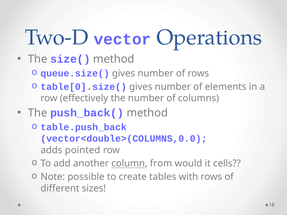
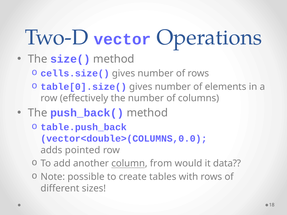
queue.size(: queue.size( -> cells.size( (75, 73)
cells: cells -> data (227, 164)
